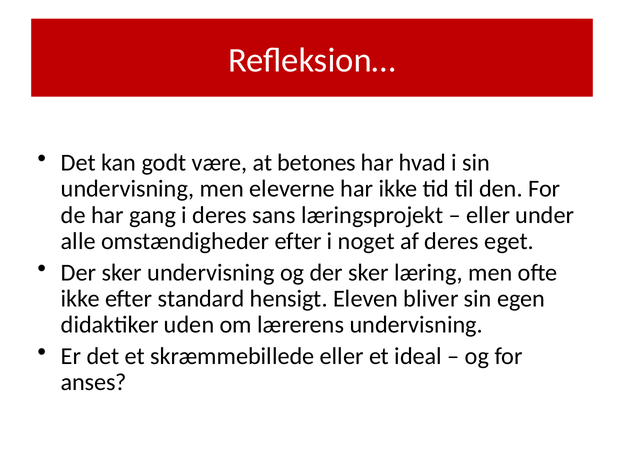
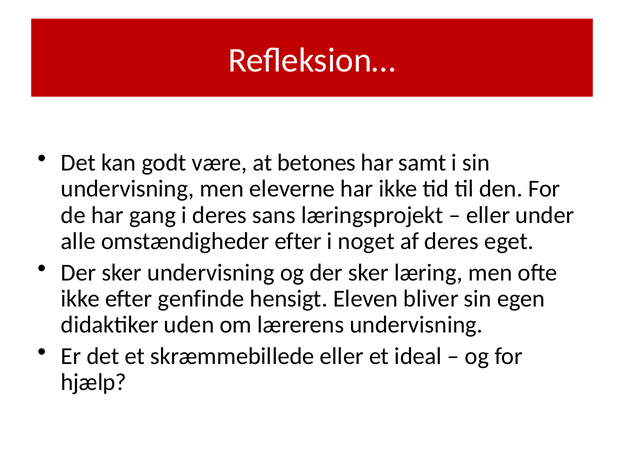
hvad: hvad -> samt (422, 163)
standard: standard -> genfinde (201, 299)
anses: anses -> hjælp (94, 382)
